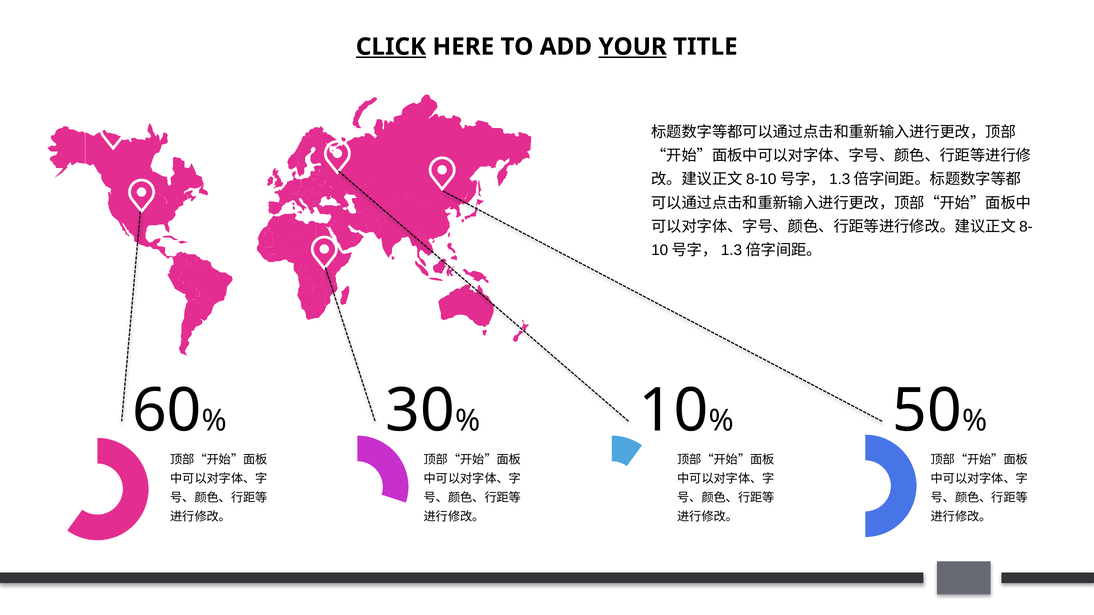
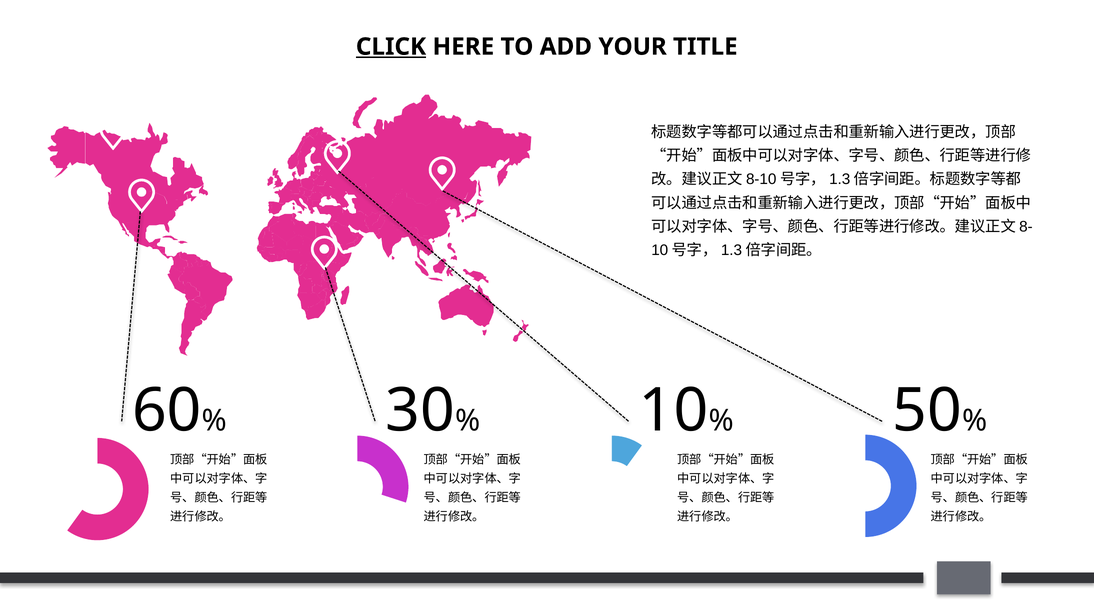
YOUR underline: present -> none (633, 47)
